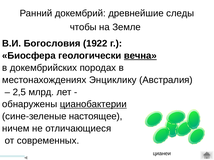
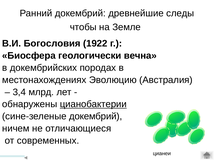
вечна underline: present -> none (140, 56)
Энциклику: Энциклику -> Эволюцию (113, 80)
2,5: 2,5 -> 3,4 (19, 92)
сине-зеленые настоящее: настоящее -> докембрий (96, 117)
